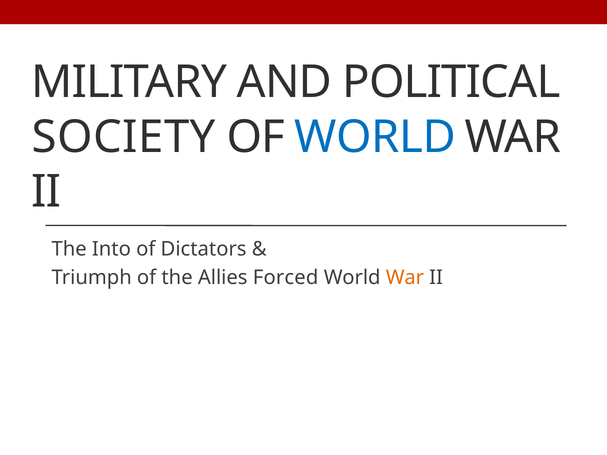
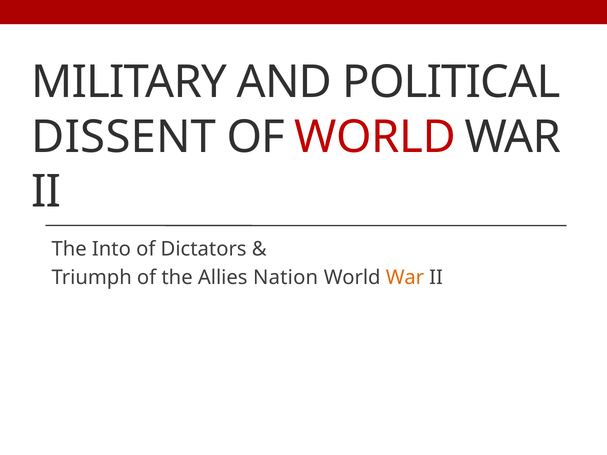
SOCIETY: SOCIETY -> DISSENT (124, 137)
WORLD colour: blue -> red (375, 137)
Forced: Forced -> Nation (286, 278)
